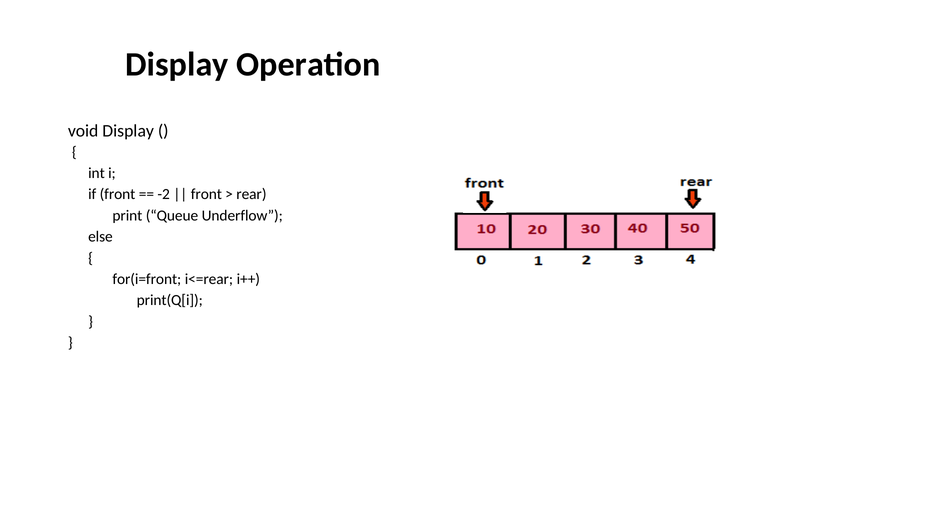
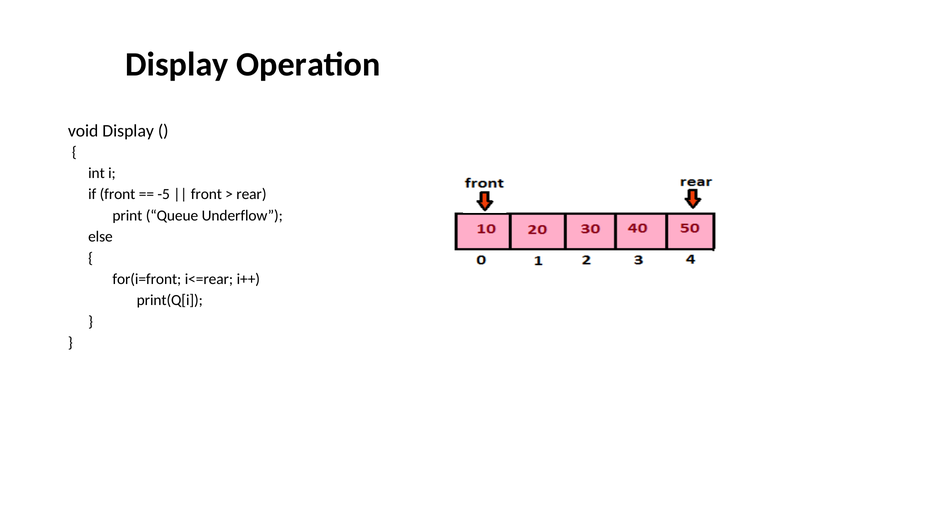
-2: -2 -> -5 (164, 194)
